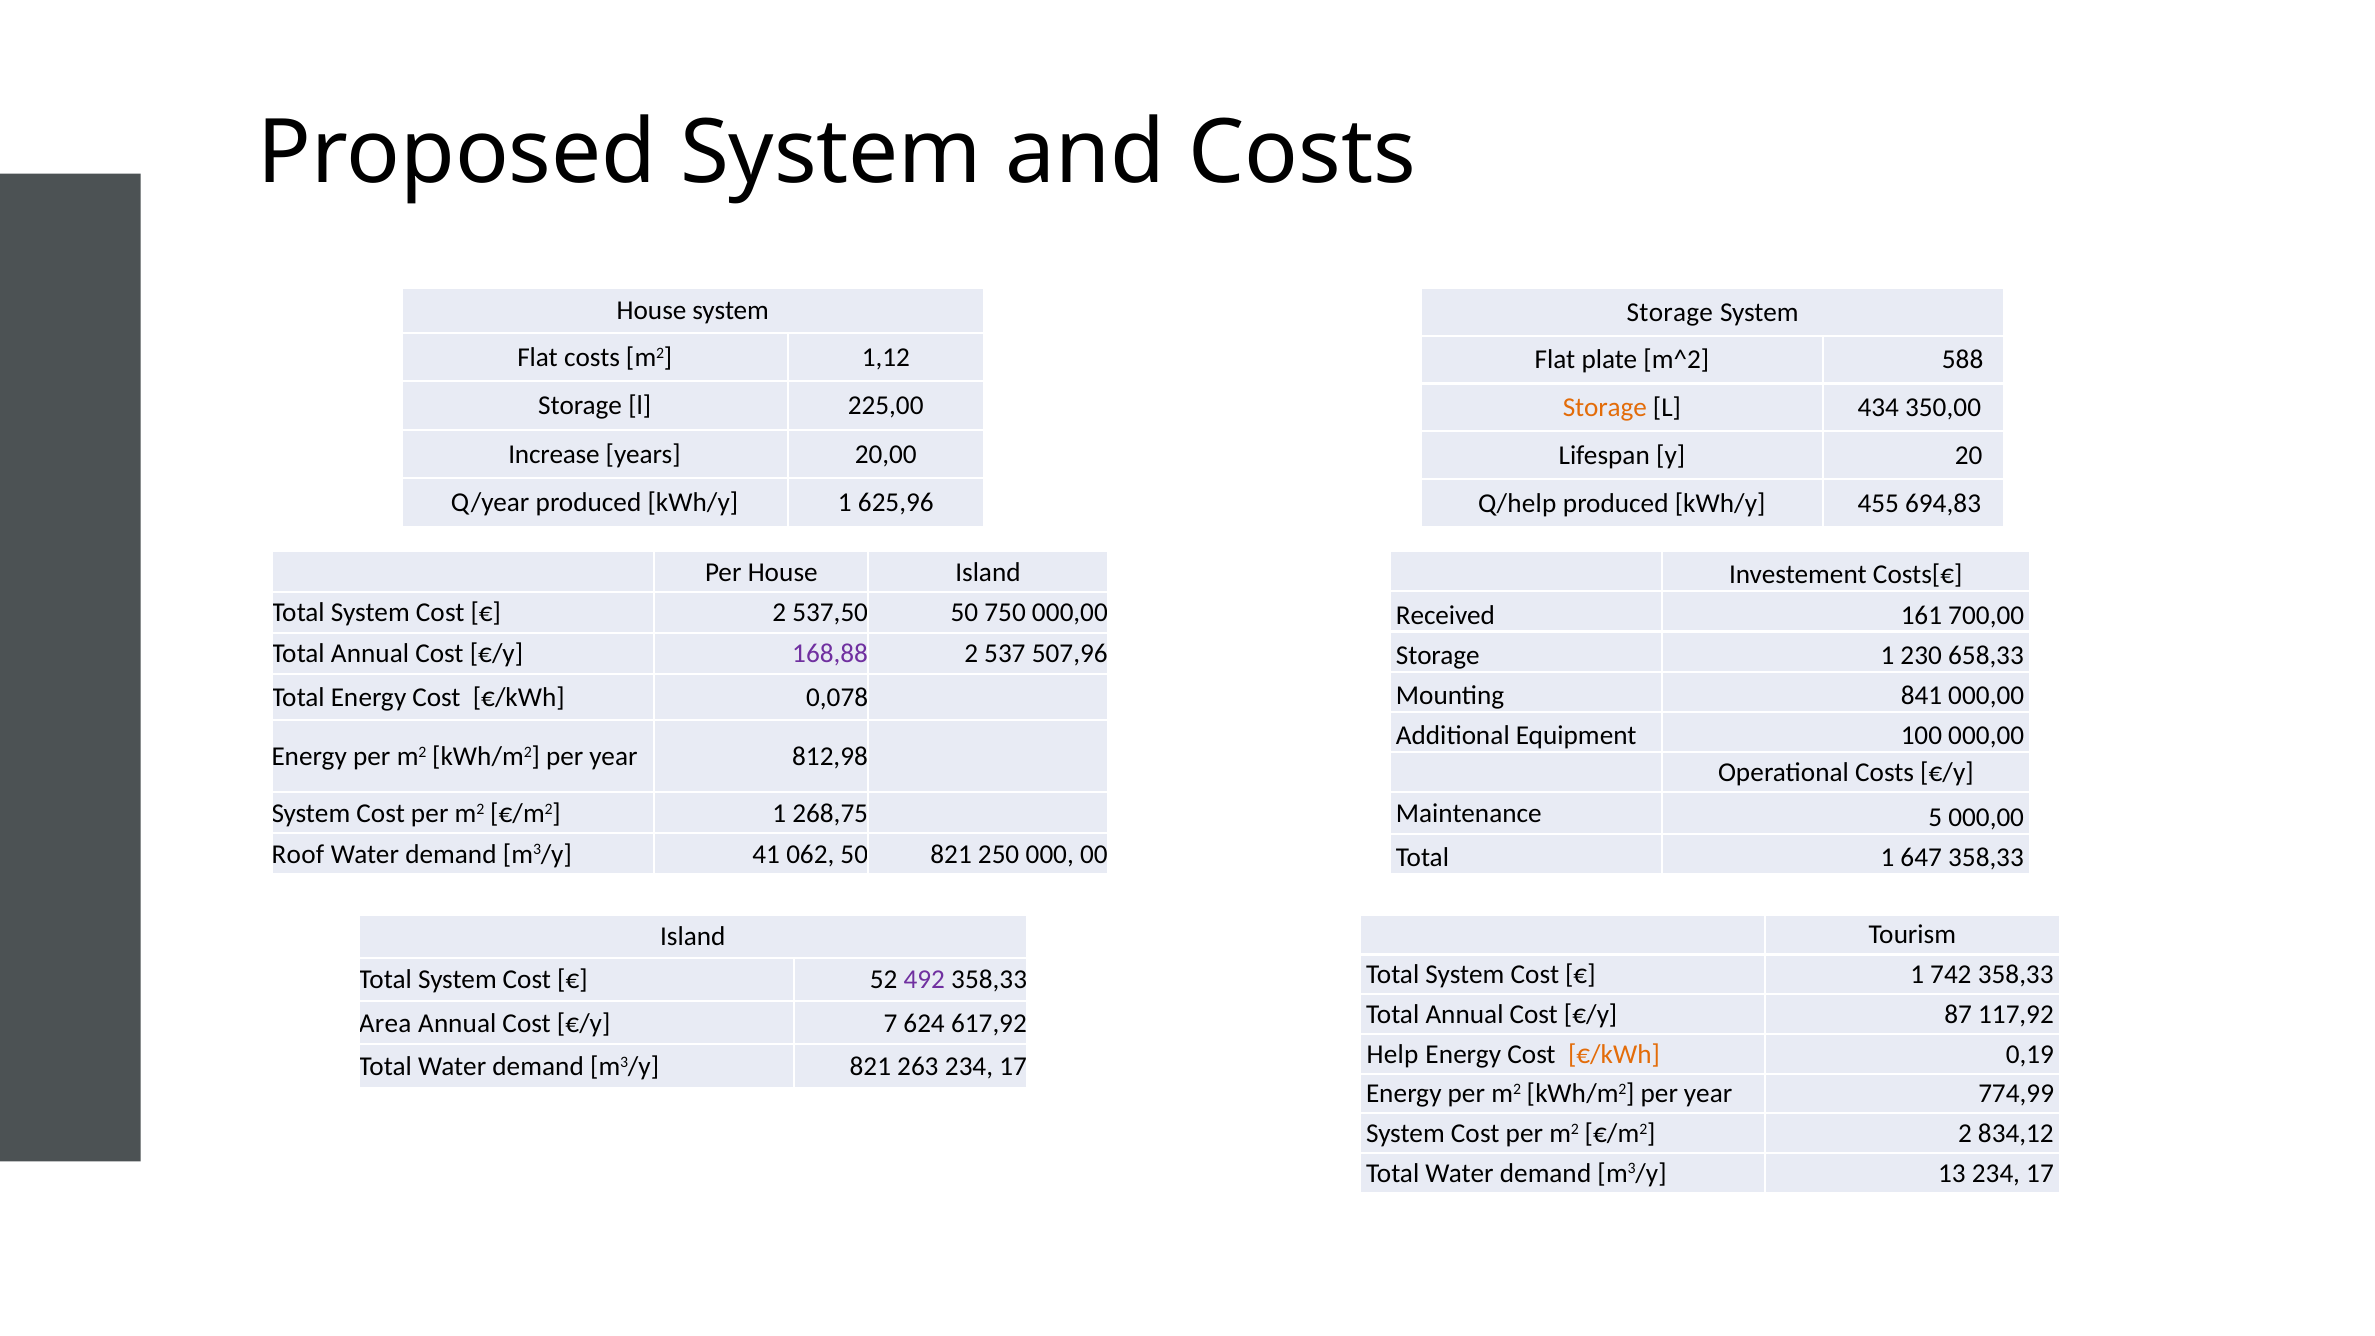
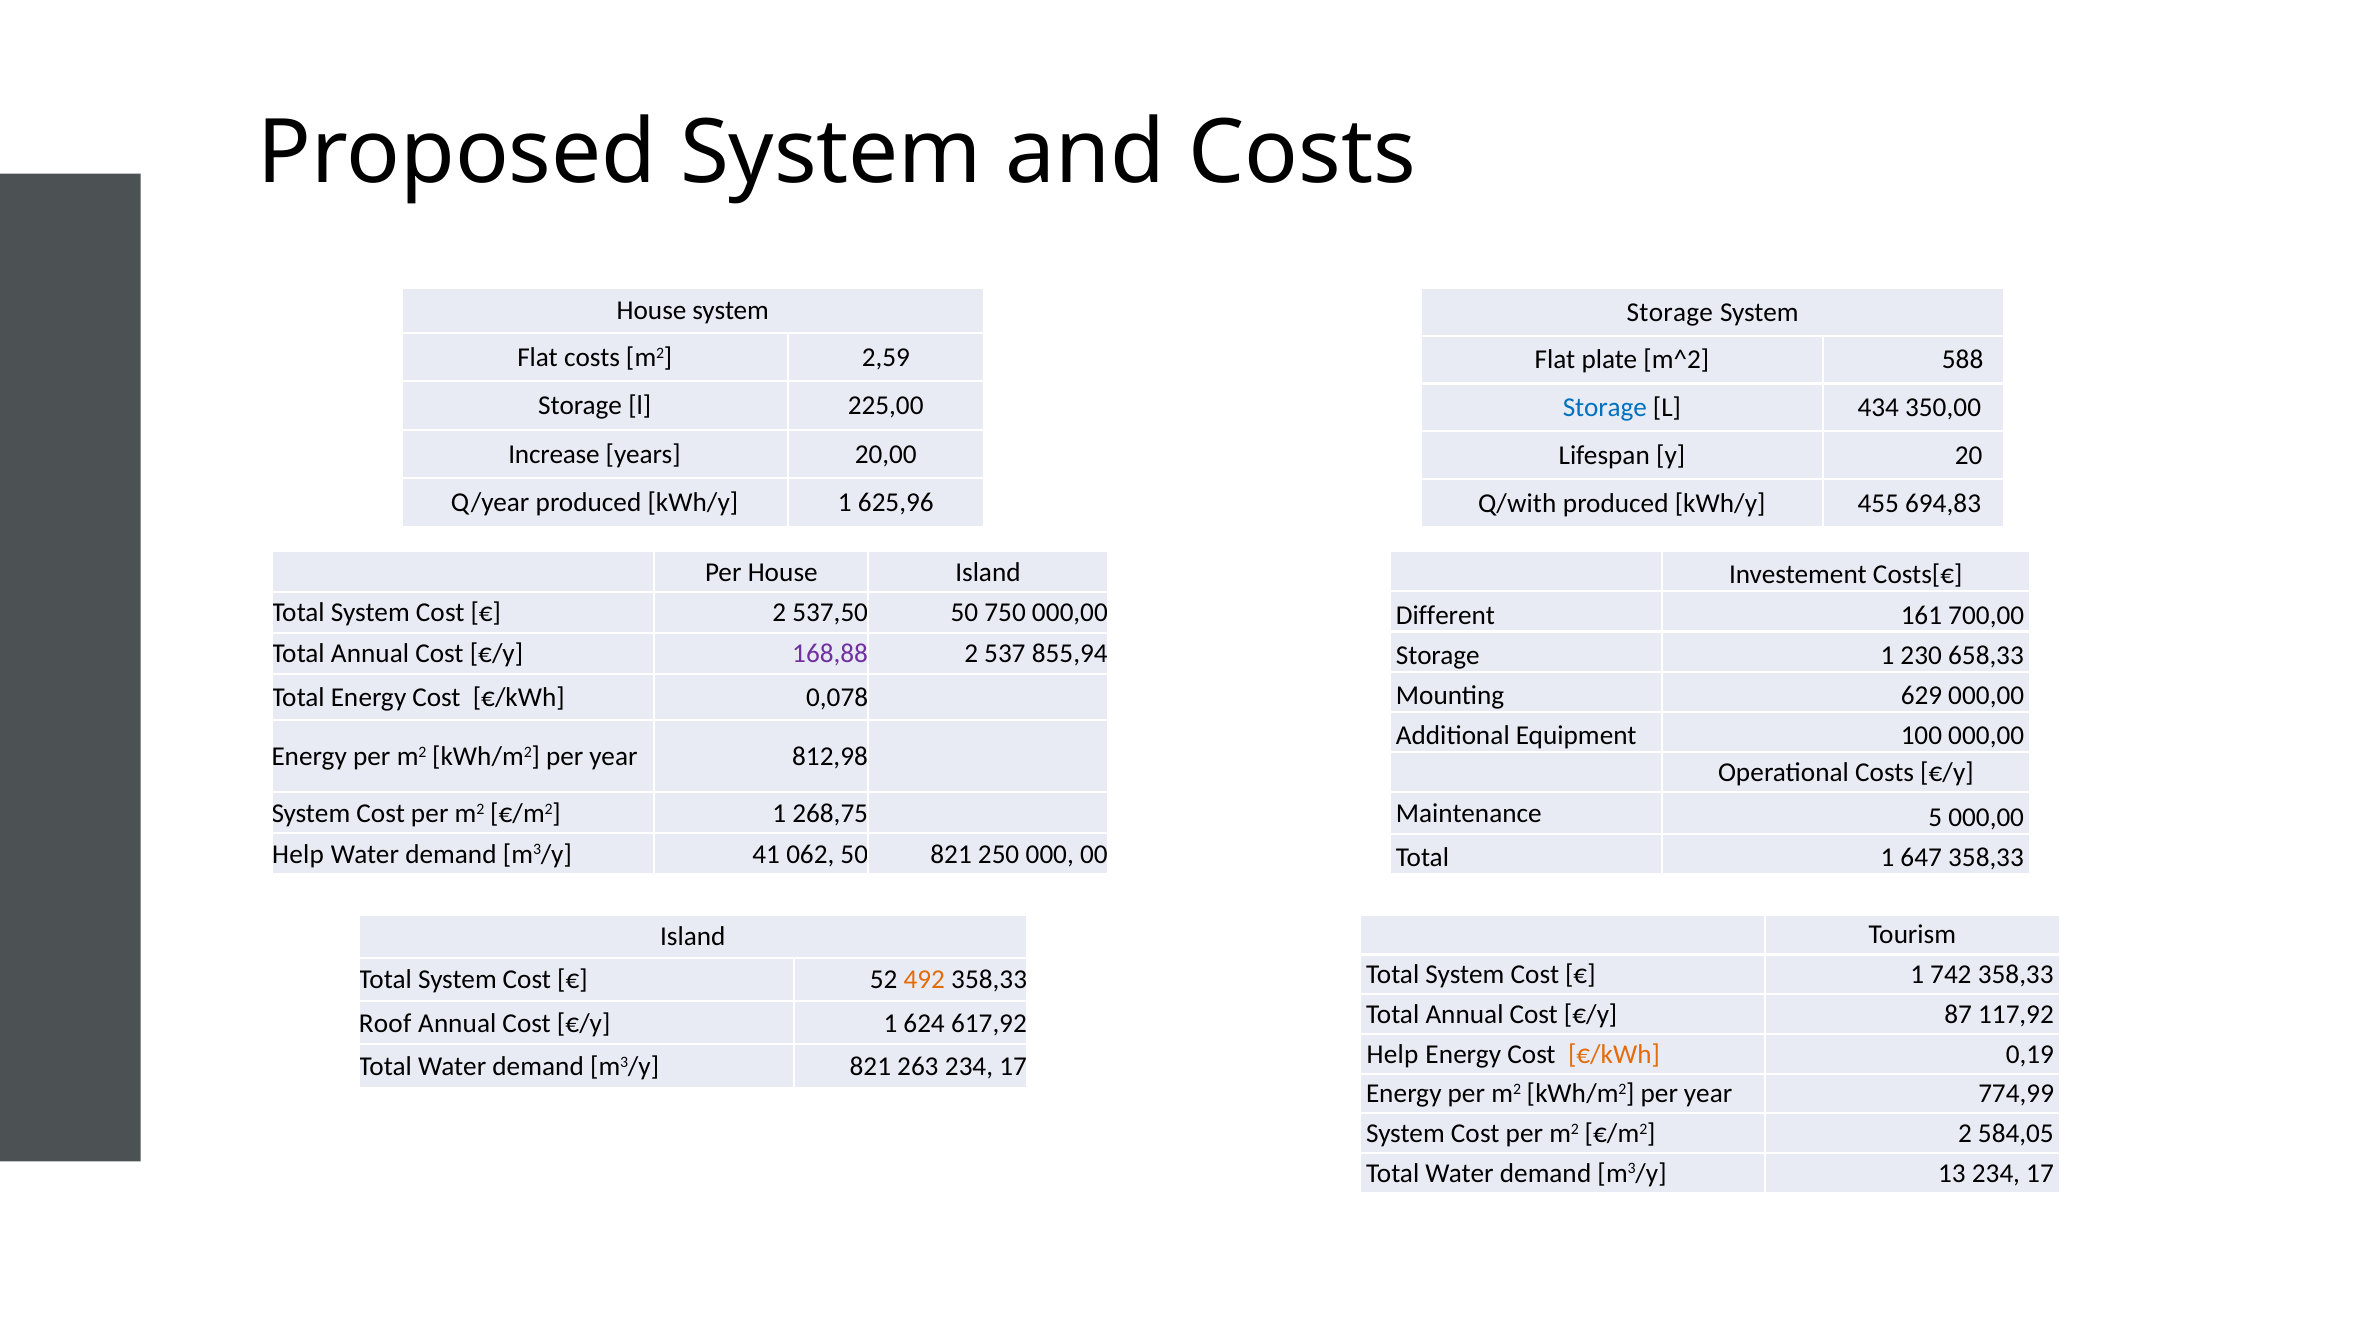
1,12: 1,12 -> 2,59 (886, 357)
Storage colour: orange -> blue (1605, 408)
Q/help: Q/help -> Q/with (1517, 503)
Received: Received -> Different (1445, 615)
507,96: 507,96 -> 855,94 (1070, 654)
841: 841 -> 629 (1921, 695)
Roof: Roof -> Help (298, 854)
492 colour: purple -> orange (924, 980)
Area: Area -> Roof (385, 1023)
€/y 7: 7 -> 1 (890, 1023)
834,12: 834,12 -> 584,05 (2016, 1133)
